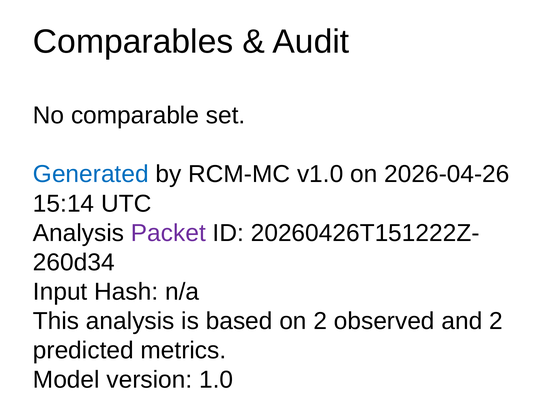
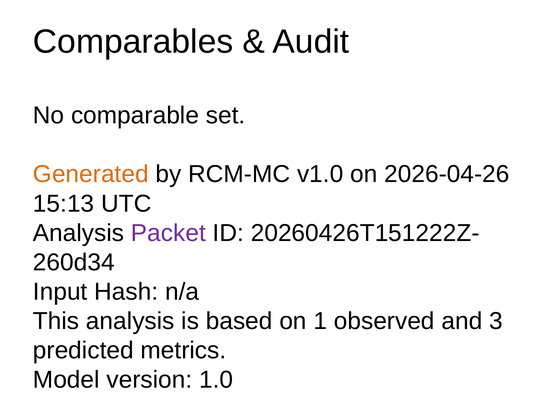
Generated colour: blue -> orange (91, 174)
15:14: 15:14 -> 15:13 (64, 204)
on 2: 2 -> 1 (320, 321)
and 2: 2 -> 3 (496, 321)
